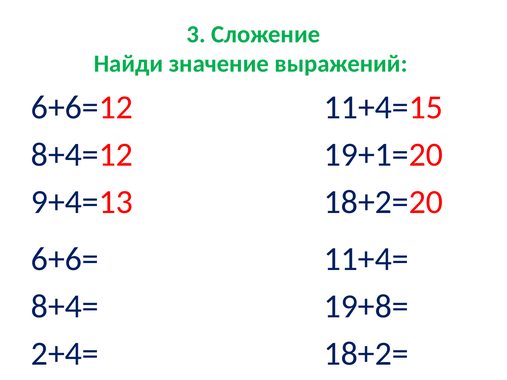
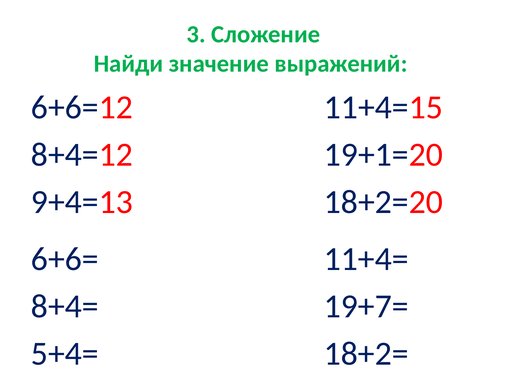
19+8=: 19+8= -> 19+7= (366, 307)
2+4=: 2+4= -> 5+4= (65, 354)
